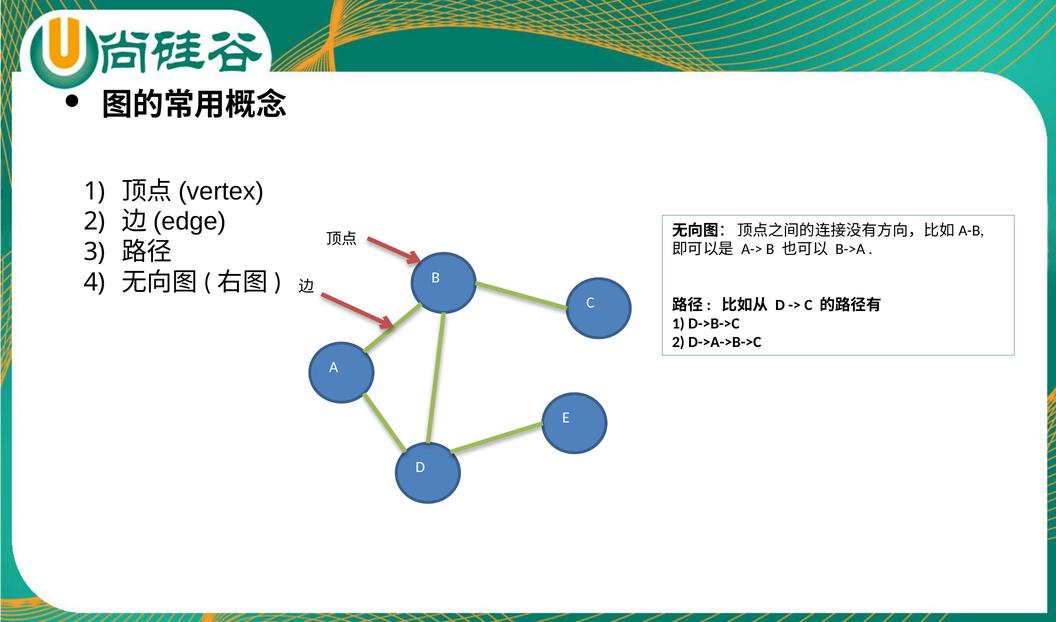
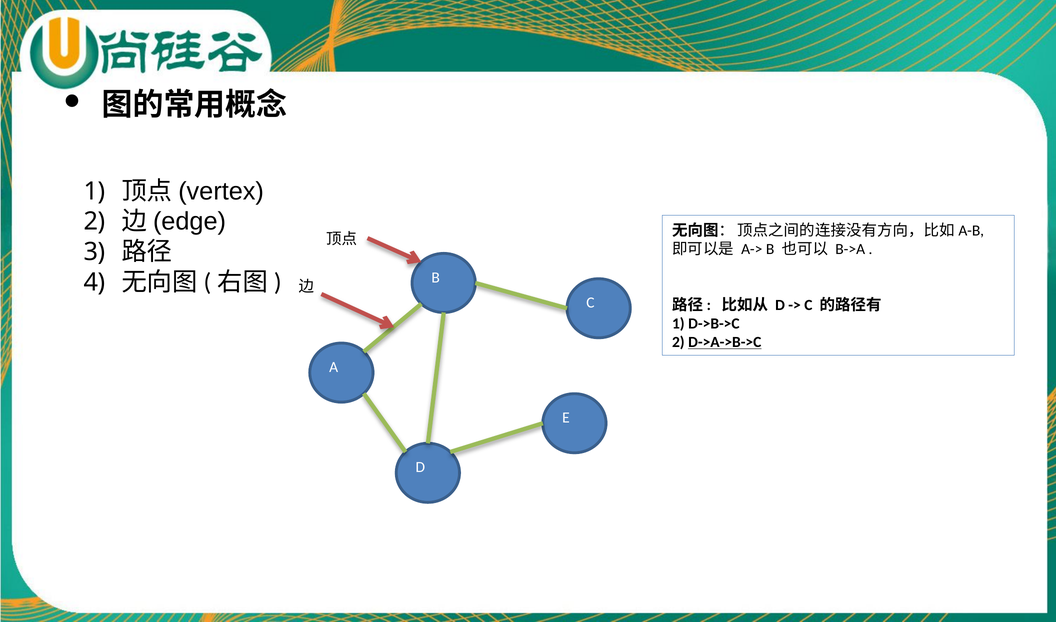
D->A->B->C underline: none -> present (725, 342)
